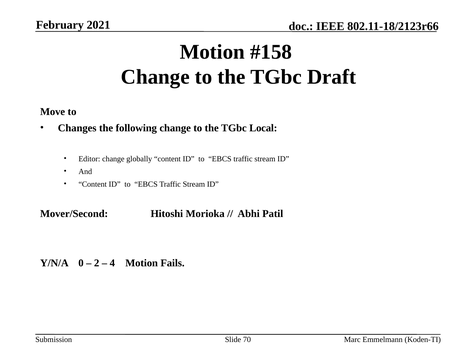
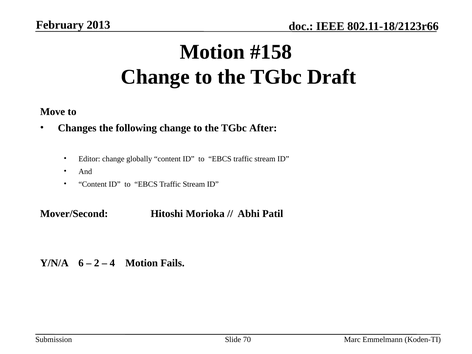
2021: 2021 -> 2013 (98, 25)
Local: Local -> After (263, 128)
0: 0 -> 6 (81, 263)
